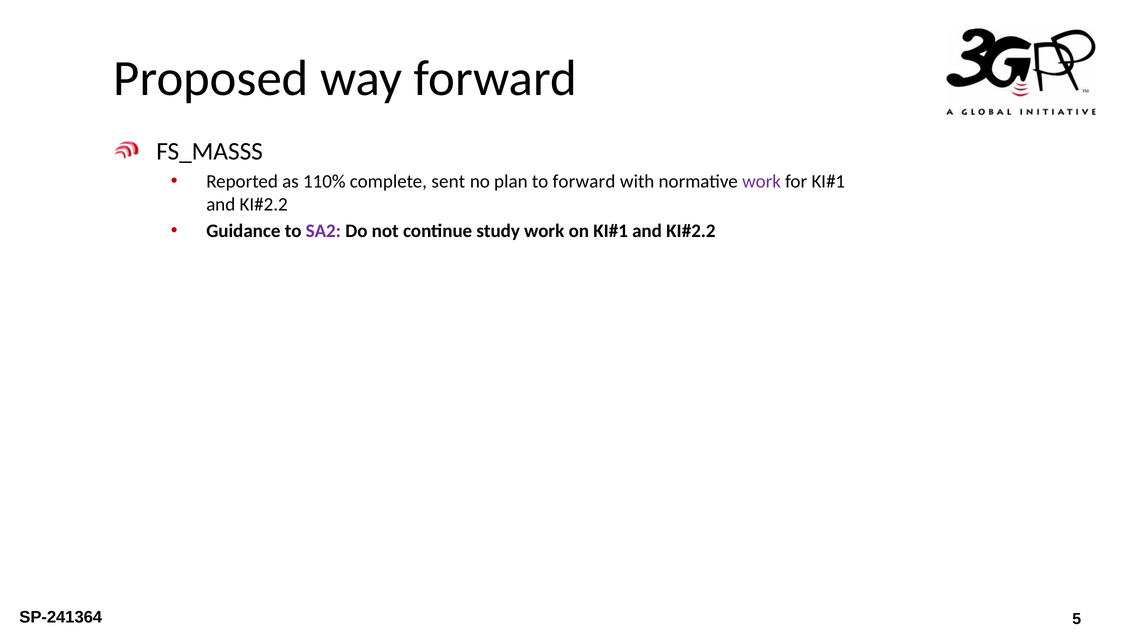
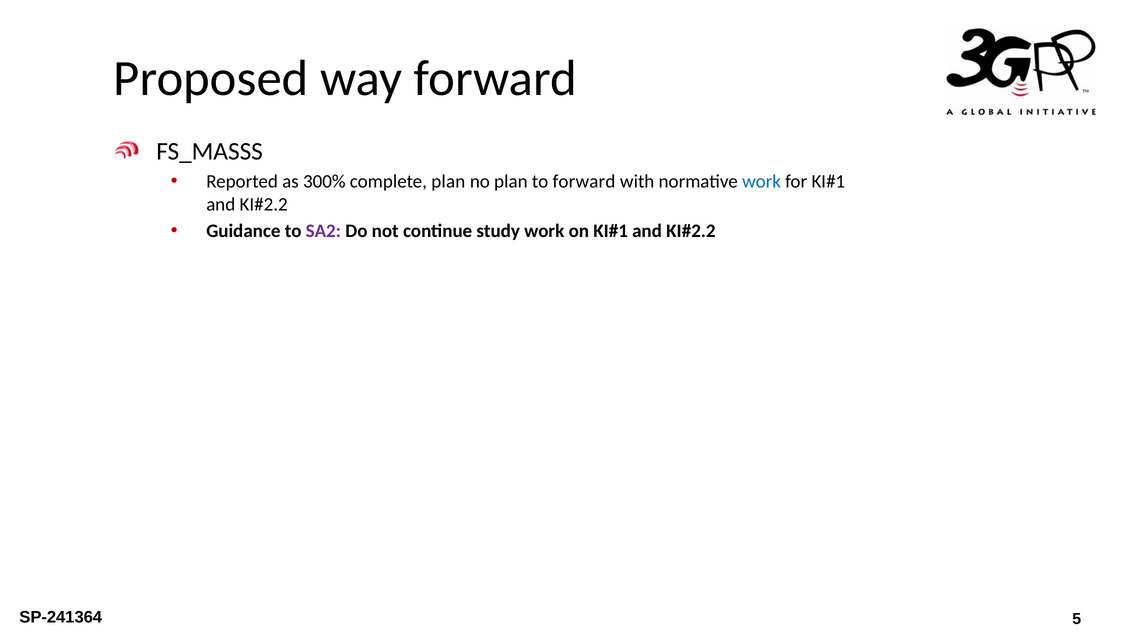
110%: 110% -> 300% (324, 181)
complete sent: sent -> plan (448, 181)
work colour: purple -> blue (762, 181)
